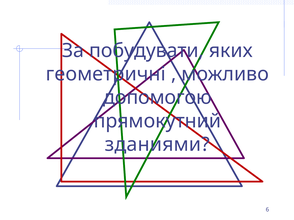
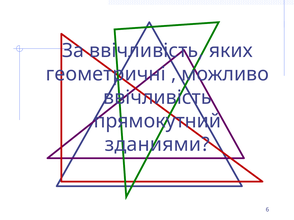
За побудувати: побудувати -> ввічливість (146, 51)
допомогою: допомогою -> ввічливість (157, 98)
